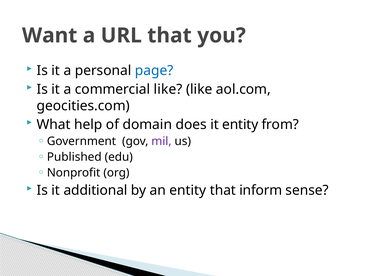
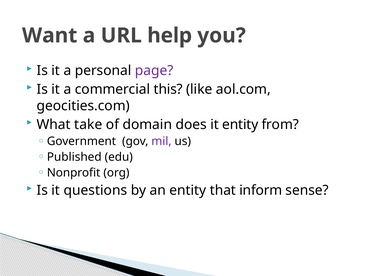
URL that: that -> help (170, 35)
page colour: blue -> purple (154, 70)
commercial like: like -> this (168, 89)
help: help -> take (88, 124)
additional: additional -> questions (95, 190)
